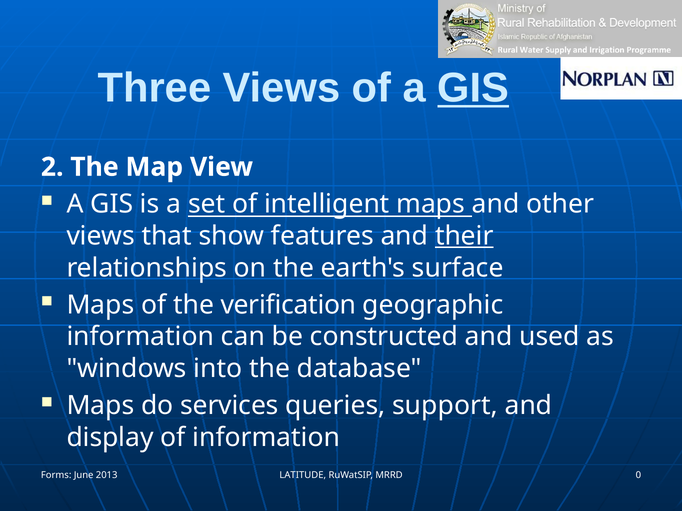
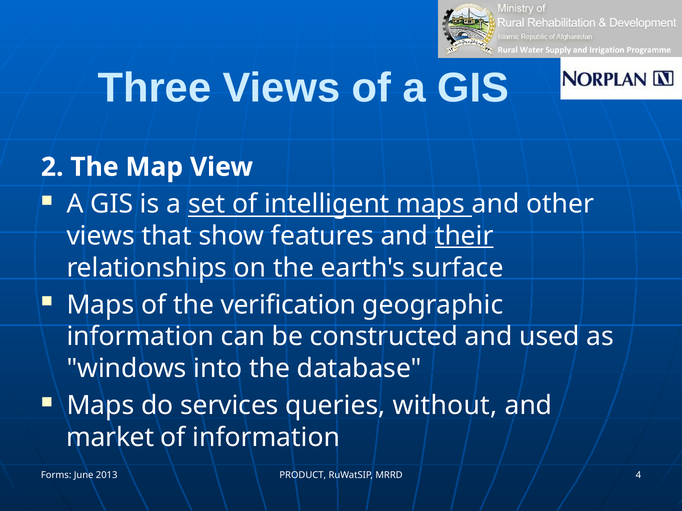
GIS underline: present -> none (473, 88)
support: support -> without (445, 406)
display: display -> market (110, 438)
LATITUDE: LATITUDE -> PRODUCT (303, 476)
0: 0 -> 4 (638, 475)
